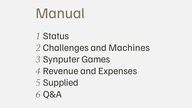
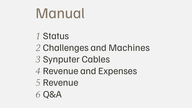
Games: Games -> Cables (96, 59)
5 Supplied: Supplied -> Revenue (61, 83)
